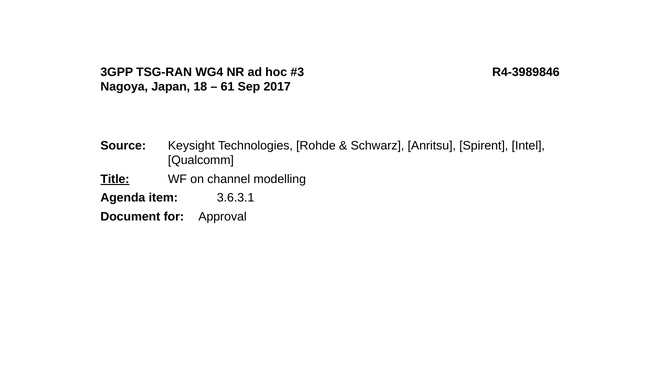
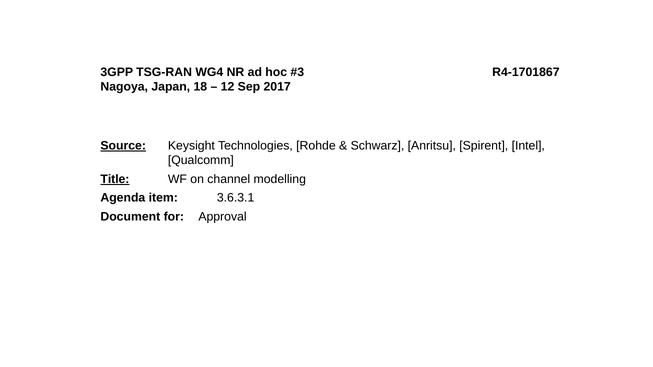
R4-3989846: R4-3989846 -> R4-1701867 (526, 72)
61: 61 -> 12 (228, 87)
Source underline: none -> present (123, 146)
